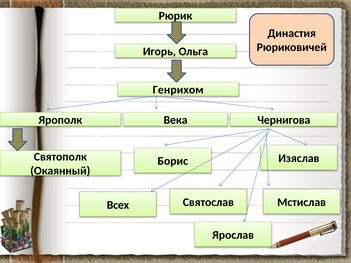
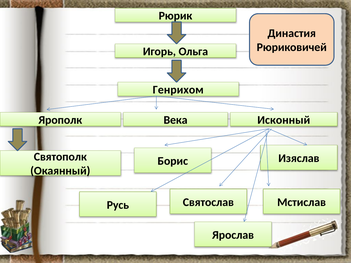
Чернигова: Чернигова -> Исконный (284, 120)
Всех: Всех -> Русь (118, 205)
